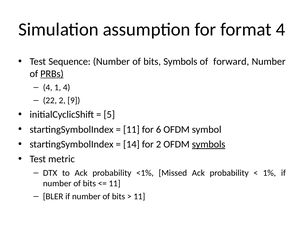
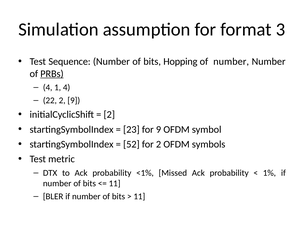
format 4: 4 -> 3 (281, 29)
bits Symbols: Symbols -> Hopping (180, 62)
of forward: forward -> number (231, 62)
5: 5 -> 2 (109, 115)
11: 11 -> 23 (131, 129)
for 6: 6 -> 9 (159, 129)
14: 14 -> 52 (131, 144)
symbols underline: present -> none (209, 144)
